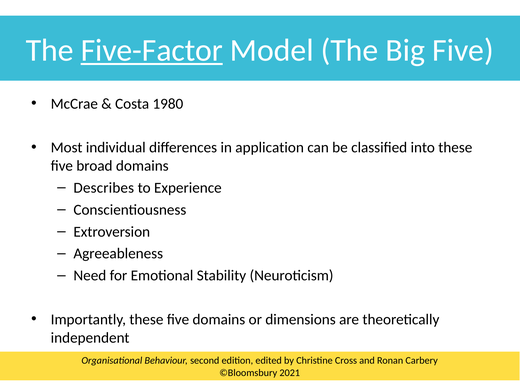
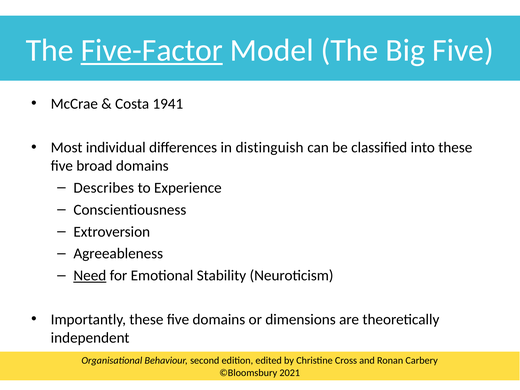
1980: 1980 -> 1941 (168, 104)
application: application -> distinguish (270, 148)
Need underline: none -> present (90, 276)
